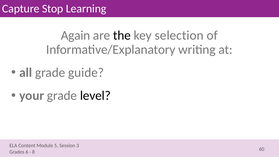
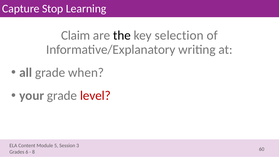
Again: Again -> Claim (76, 35)
guide: guide -> when (86, 73)
level colour: black -> red (95, 96)
